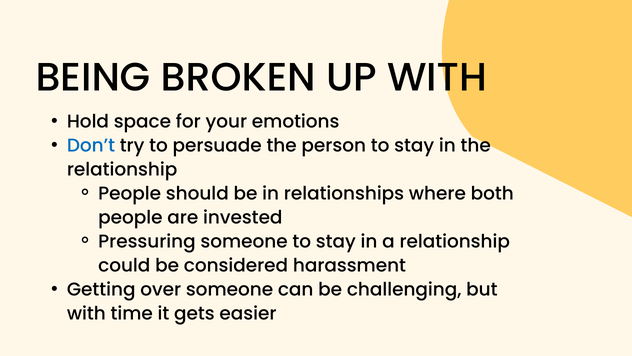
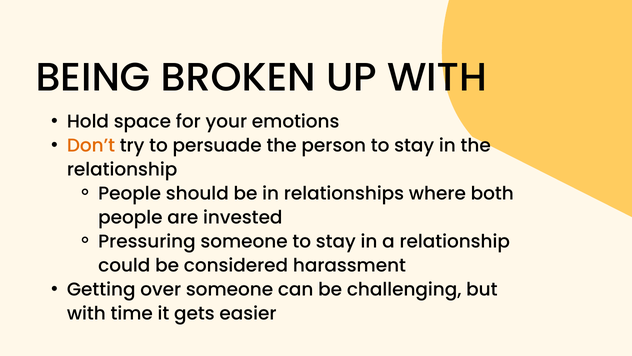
Don’t colour: blue -> orange (91, 145)
